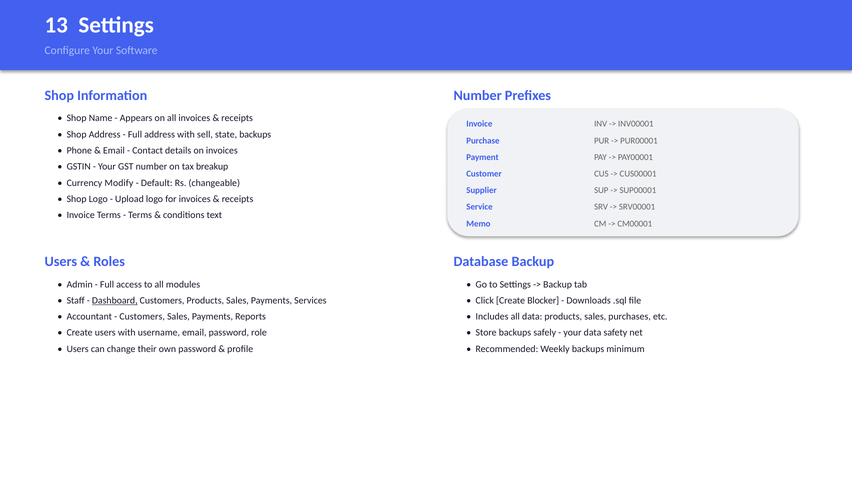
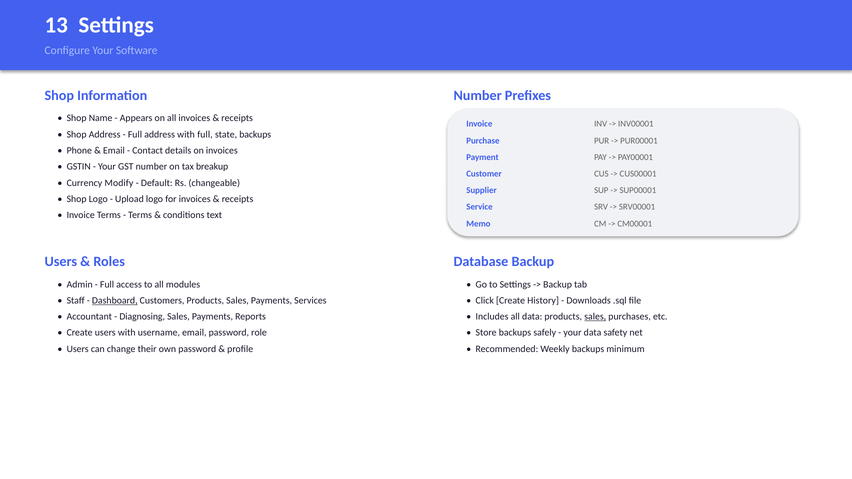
with sell: sell -> full (205, 134)
Blocker: Blocker -> History (543, 301)
Customers: Customers -> Diagnosing (142, 317)
sales underline: none -> present (595, 317)
